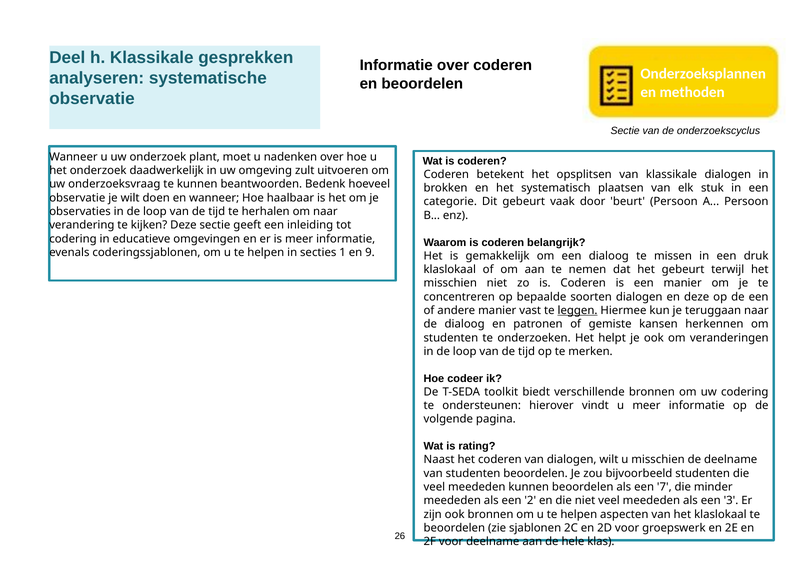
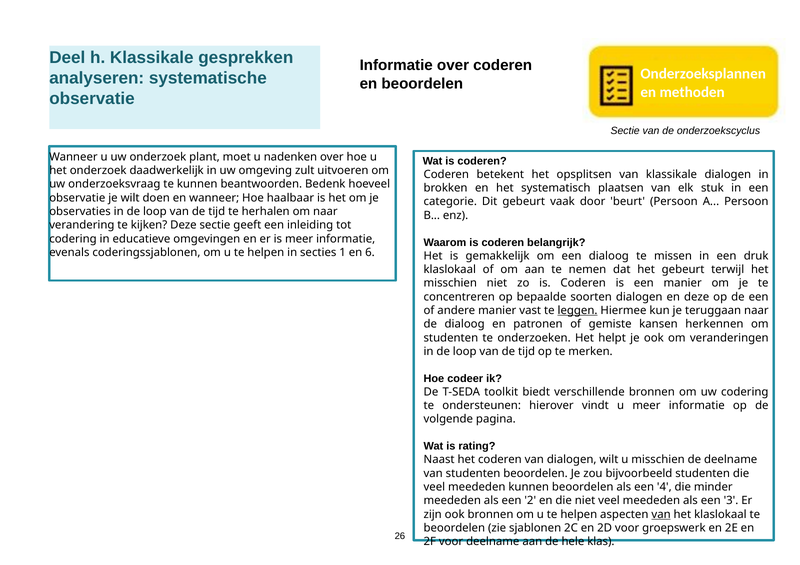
9: 9 -> 6 (370, 253)
7: 7 -> 4 (664, 488)
van underline: none -> present (661, 515)
